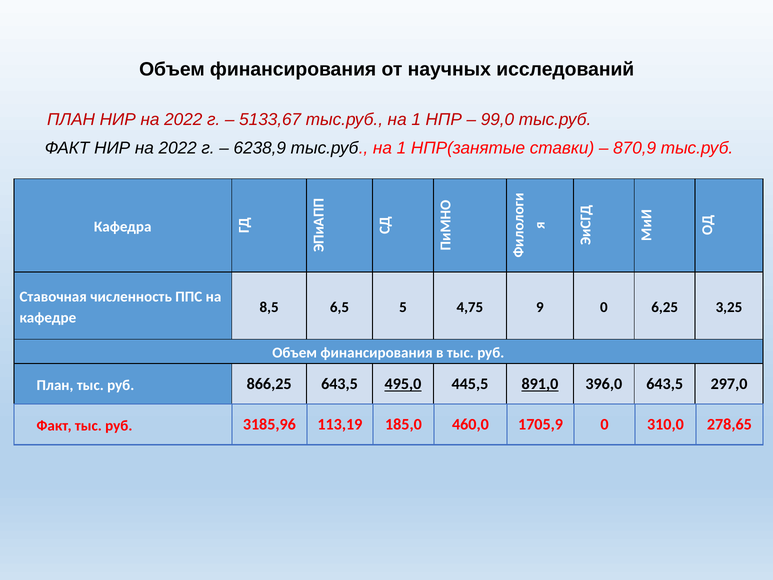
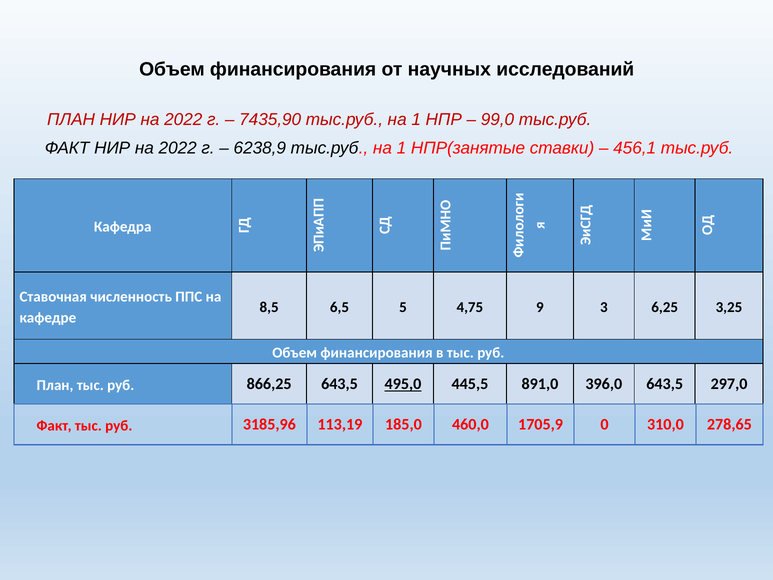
5133,67: 5133,67 -> 7435,90 (270, 119)
870,9: 870,9 -> 456,1 (635, 148)
9 0: 0 -> 3 (604, 307)
891,0 underline: present -> none (540, 384)
